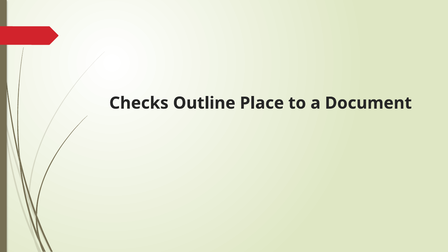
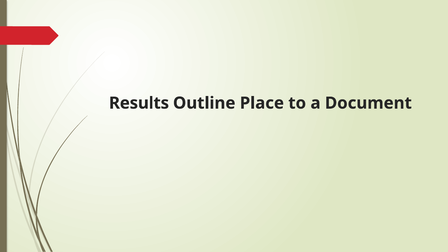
Checks: Checks -> Results (139, 103)
